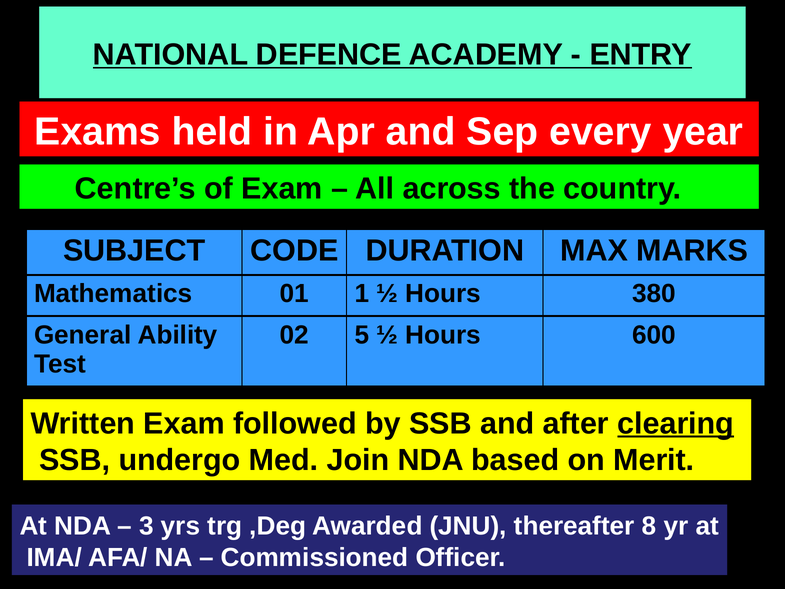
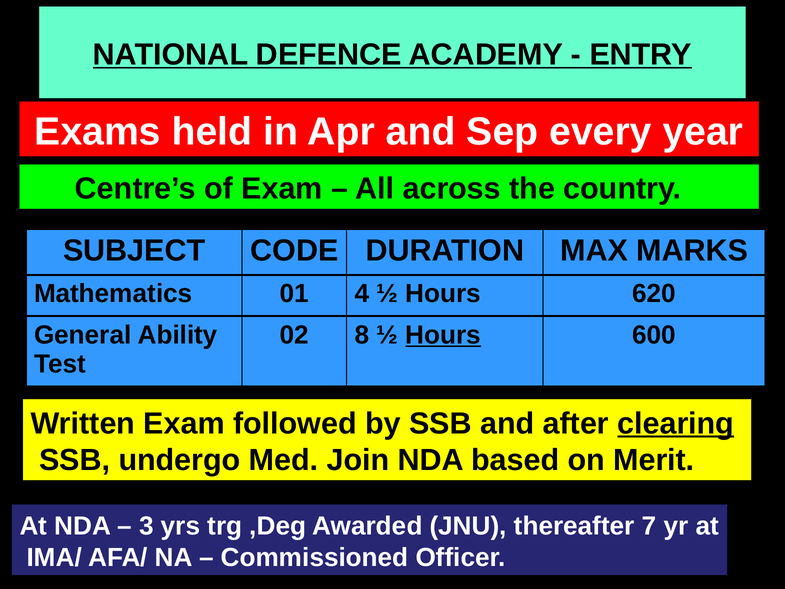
1: 1 -> 4 (362, 294)
380: 380 -> 620 (654, 294)
5: 5 -> 8 (362, 335)
Hours underline: none -> present (443, 335)
8: 8 -> 7 (649, 526)
